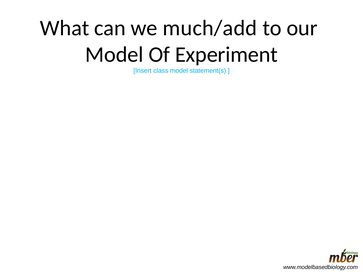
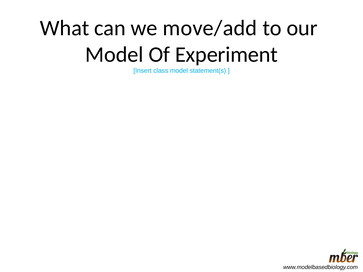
much/add: much/add -> move/add (210, 28)
